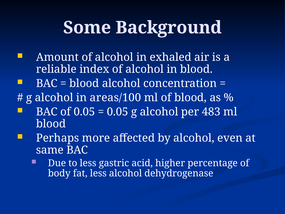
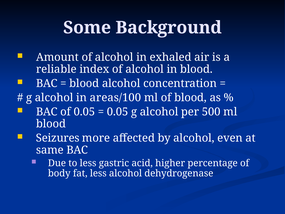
483: 483 -> 500 (211, 112)
Perhaps: Perhaps -> Seizures (58, 138)
